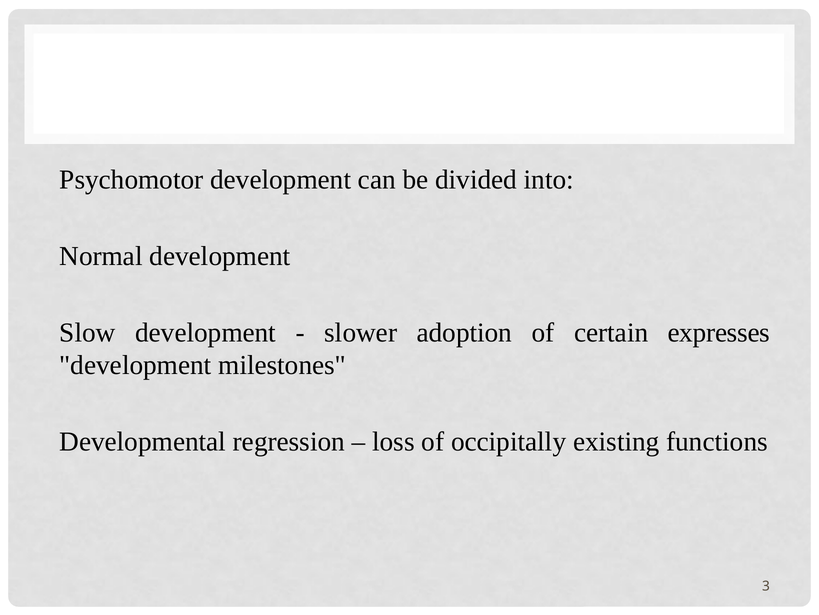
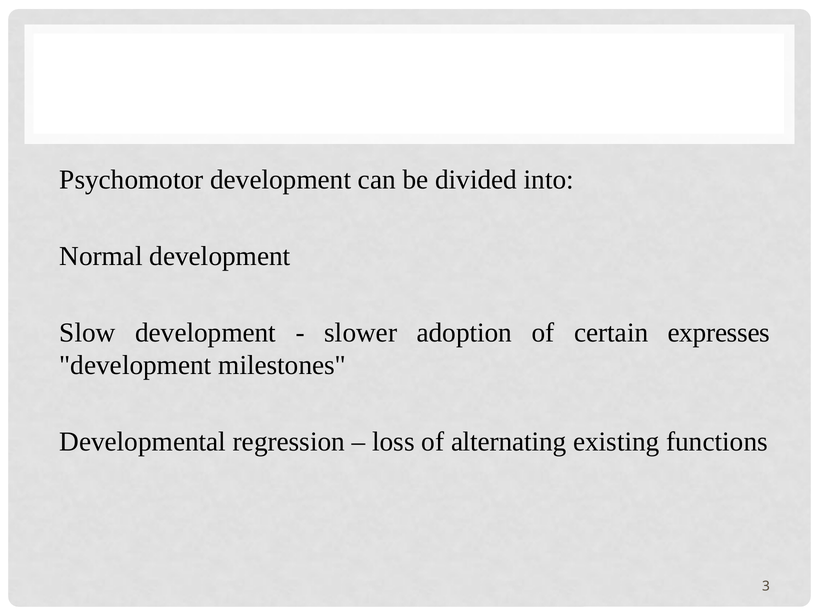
occipitally: occipitally -> alternating (509, 441)
